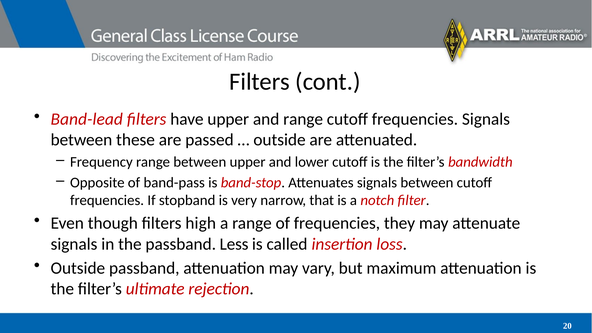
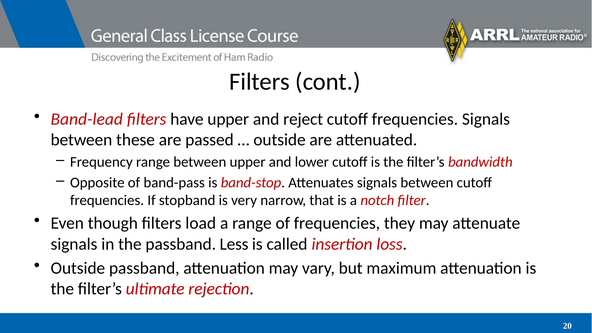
and range: range -> reject (303, 119)
high: high -> load (201, 223)
